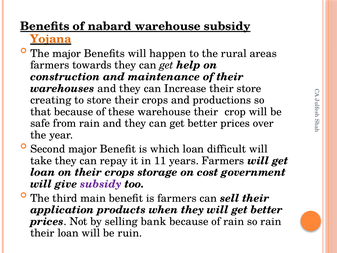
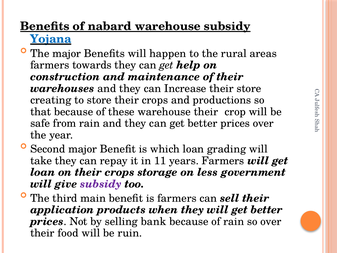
Yojana colour: orange -> blue (51, 39)
difficult: difficult -> grading (227, 149)
cost: cost -> less (208, 172)
so rain: rain -> over (271, 221)
their loan: loan -> food (68, 233)
